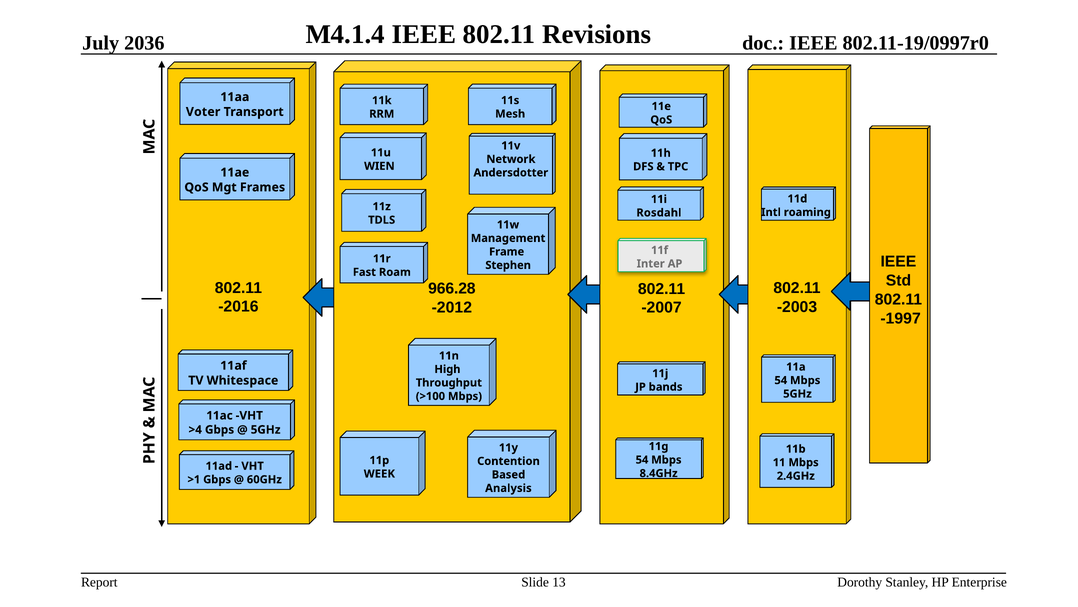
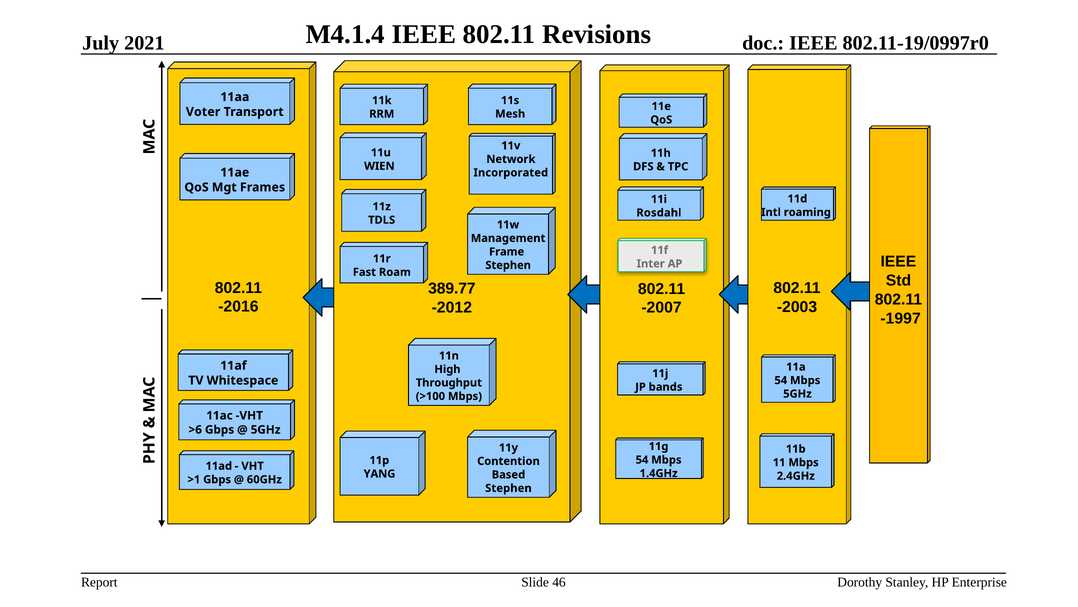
2036: 2036 -> 2021 (144, 43)
Andersdotter: Andersdotter -> Incorporated (511, 173)
966.28: 966.28 -> 389.77 (452, 288)
>4: >4 -> >6 (195, 429)
8.4GHz: 8.4GHz -> 1.4GHz (659, 473)
WEEK: WEEK -> YANG (379, 473)
Analysis: Analysis -> Stephen (508, 488)
13: 13 -> 46 (559, 582)
